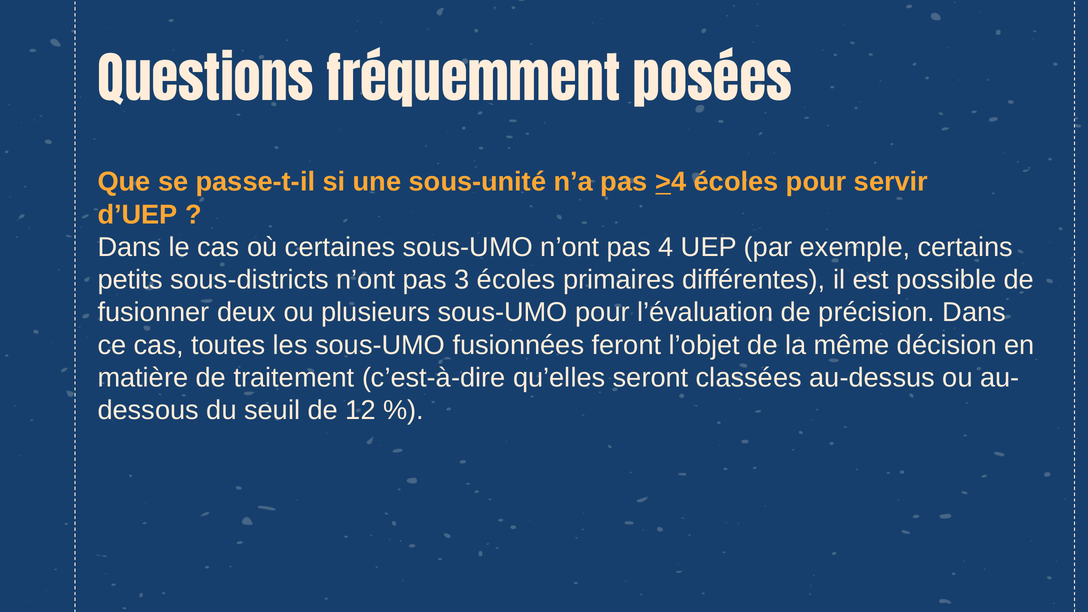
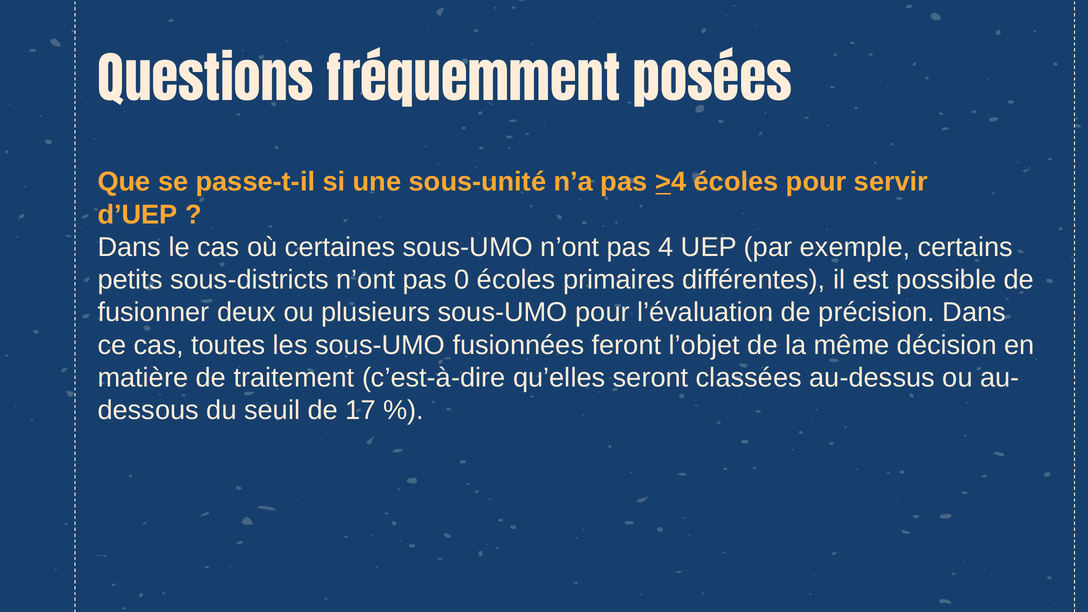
3: 3 -> 0 (462, 280)
12: 12 -> 17 (361, 410)
